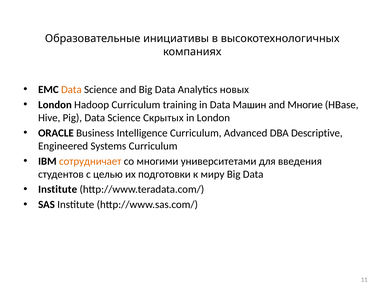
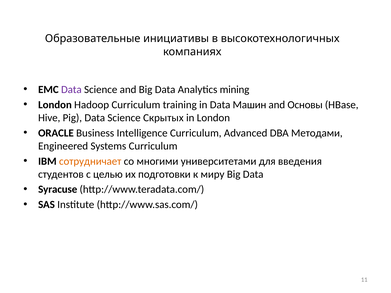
Data colour: orange -> purple (71, 90)
новых: новых -> mining (235, 90)
Многие: Многие -> Основы (305, 105)
Descriptive: Descriptive -> Методами (317, 133)
Institute: Institute -> Syracuse (58, 190)
